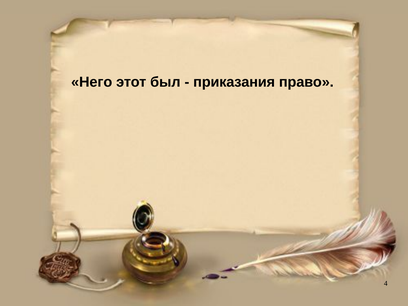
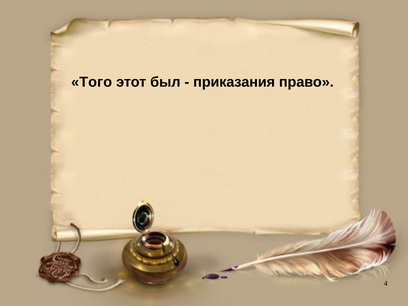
Него: Него -> Того (92, 82)
